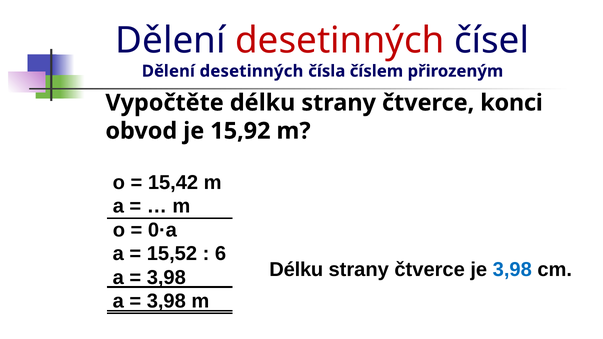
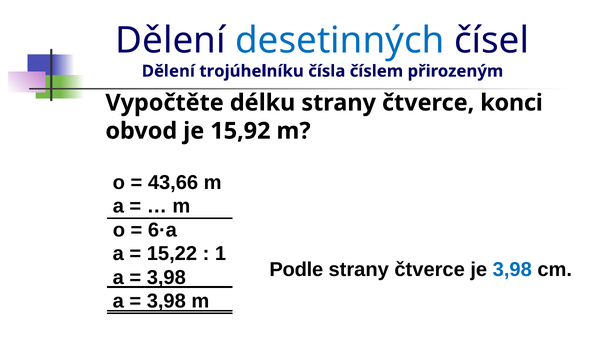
desetinných colour: red -> blue (340, 40)
desetinných: desetinných -> trojúhelníku (252, 71)
15,42: 15,42 -> 43,66 (173, 183)
0·a: 0·a -> 6·a (162, 230)
15,52: 15,52 -> 15,22 (172, 254)
6: 6 -> 1 (220, 254)
Délku: Délku -> Podle (296, 270)
